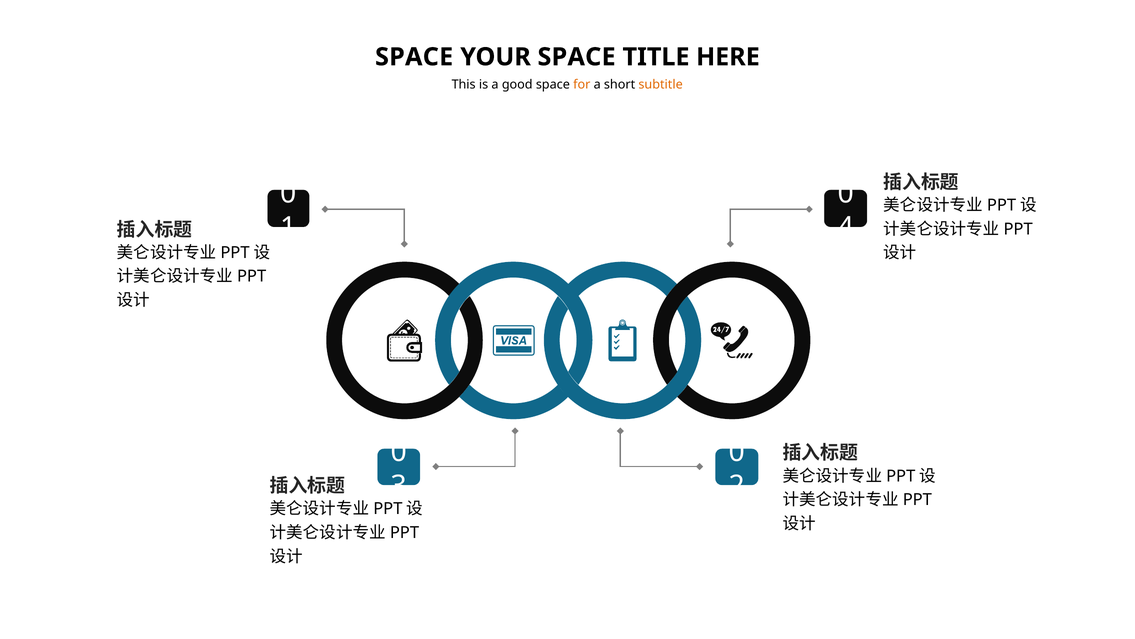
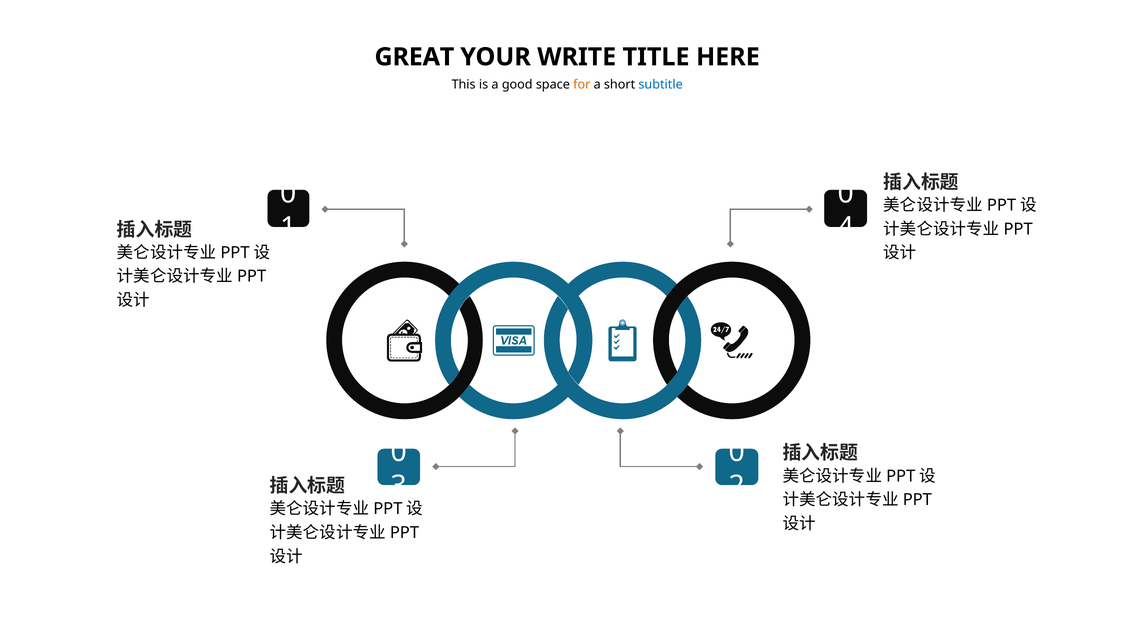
SPACE: SPACE -> GREAT (414, 57)
YOUR SPACE: SPACE -> WRITE (577, 57)
subtitle colour: orange -> blue (661, 85)
